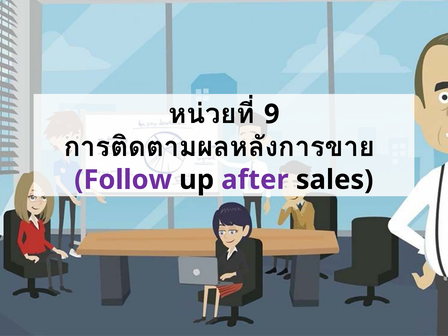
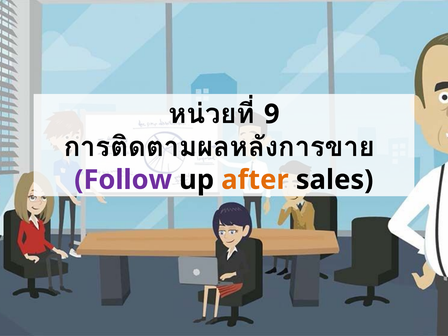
after colour: purple -> orange (255, 180)
